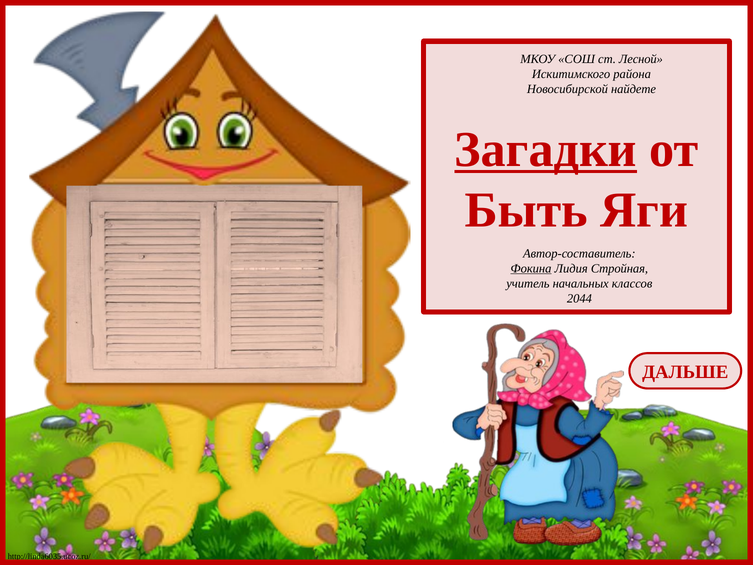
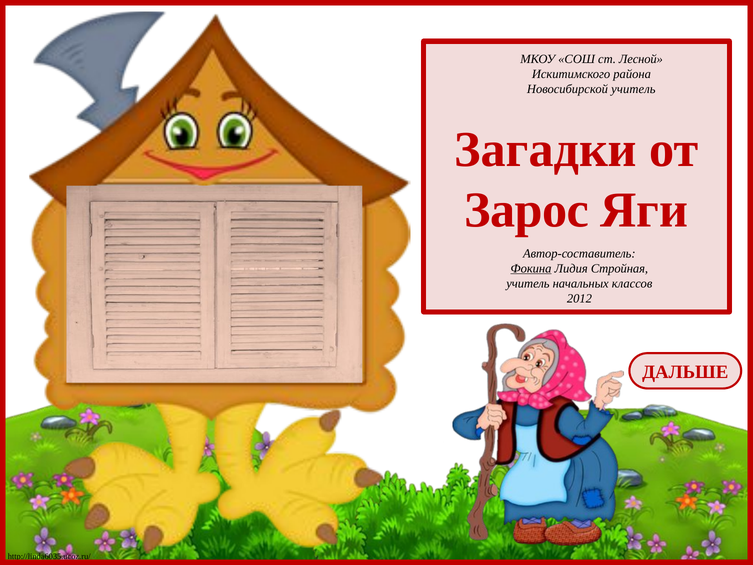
Новосибирской найдете: найдете -> учитель (633, 89)
Загадки underline: present -> none (546, 150)
Быть: Быть -> Зарос (526, 210)
2044: 2044 -> 2012 (579, 298)
